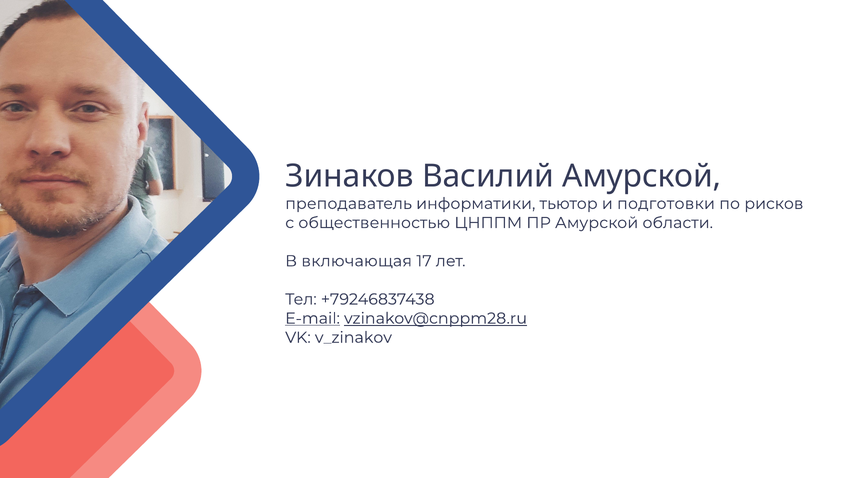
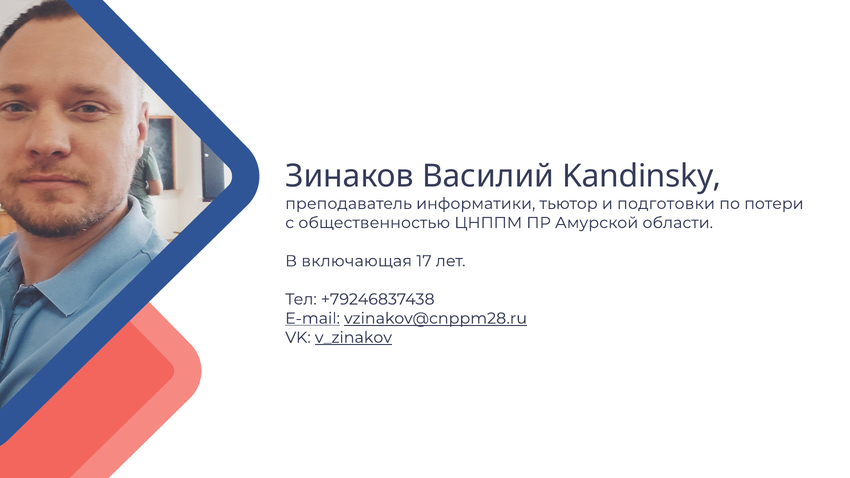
Василий Амурской: Амурской -> Kandinsky (642, 176)
рисков: рисков -> потери (774, 204)
v_zinakov underline: none -> present (353, 338)
